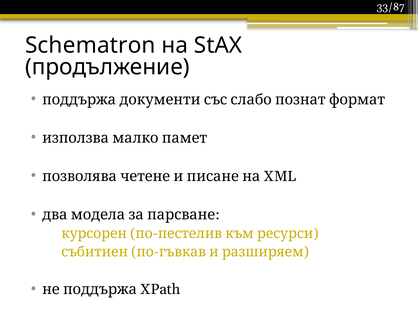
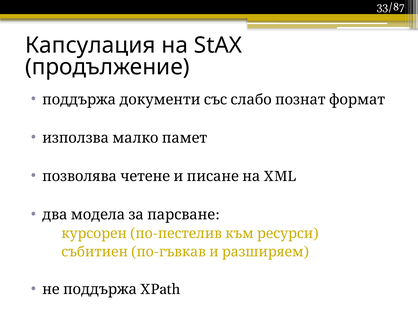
Schematron: Schematron -> Капсулация (90, 45)
